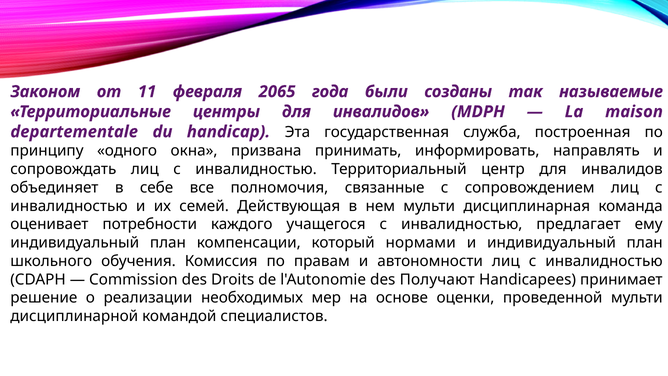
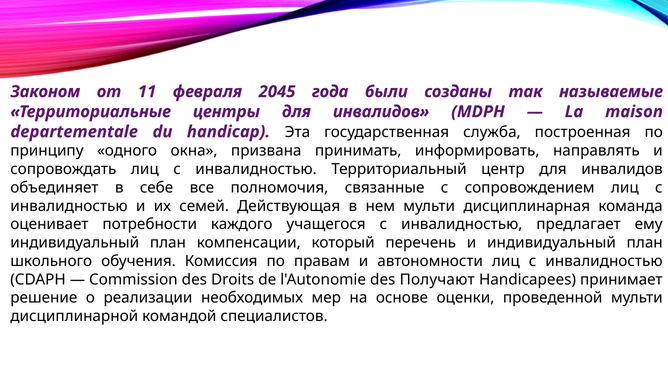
2065: 2065 -> 2045 (277, 92)
нормами: нормами -> перечень (421, 243)
